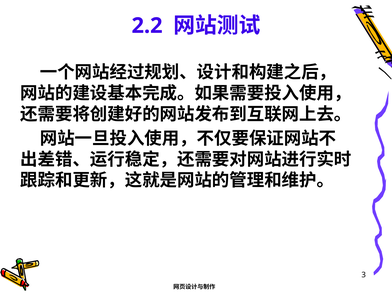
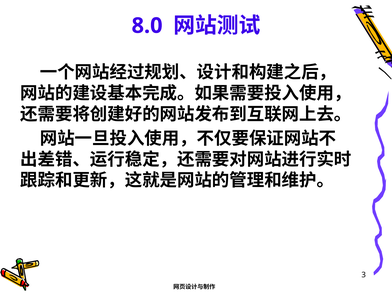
2.2: 2.2 -> 8.0 (147, 26)
